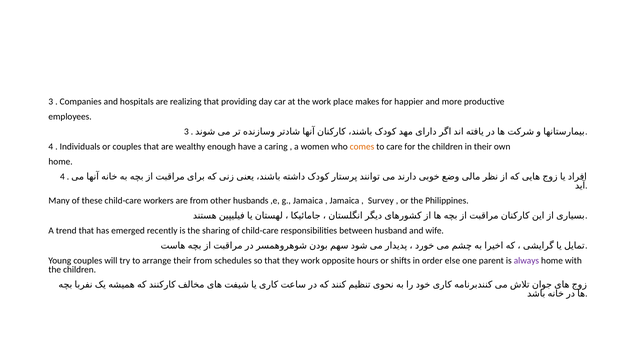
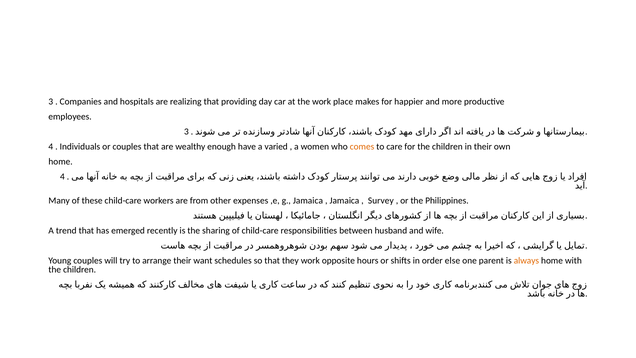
caring: caring -> varied (276, 147)
husbands: husbands -> expenses (251, 201)
their from: from -> want (203, 260)
always colour: purple -> orange (526, 260)
